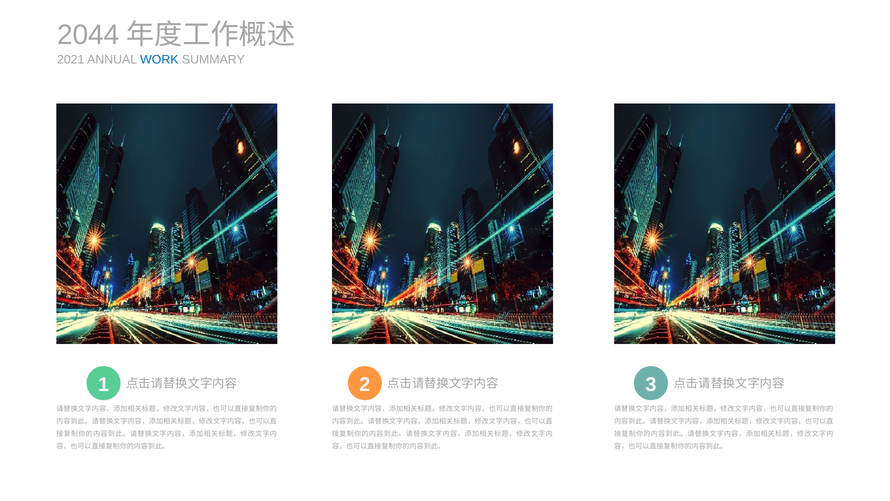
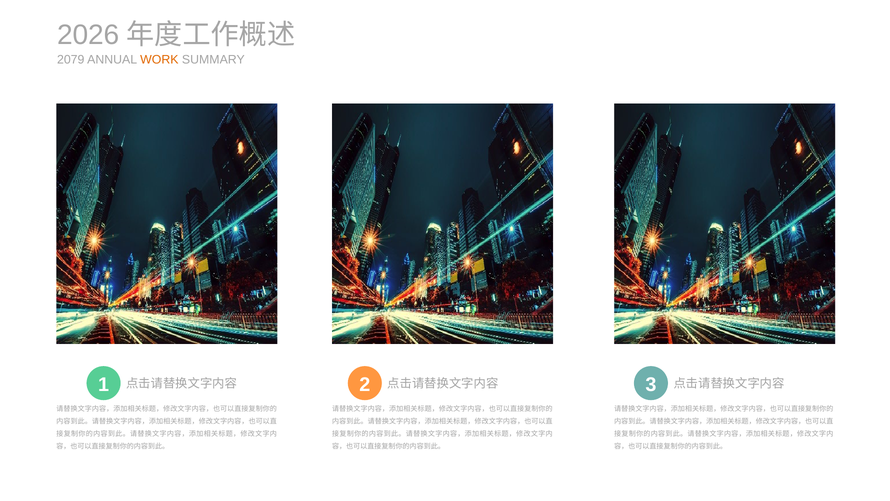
2044: 2044 -> 2026 (88, 35)
2021: 2021 -> 2079 (71, 60)
WORK colour: blue -> orange (159, 60)
